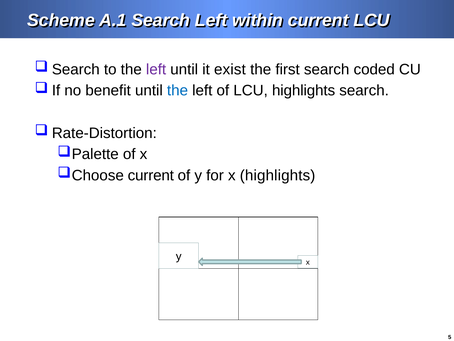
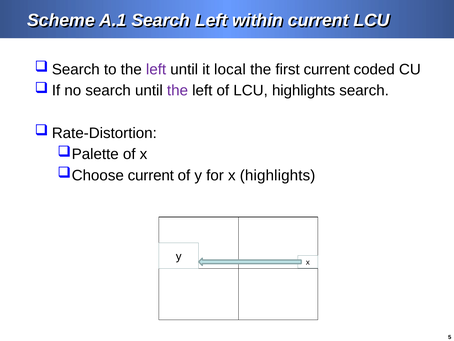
exist: exist -> local (230, 69)
first search: search -> current (327, 69)
no benefit: benefit -> search (108, 90)
the colour: blue -> purple (178, 90)
